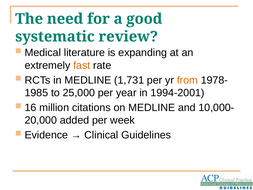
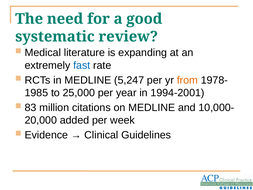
fast colour: orange -> blue (82, 65)
1,731: 1,731 -> 5,247 (129, 80)
16: 16 -> 83 (31, 107)
